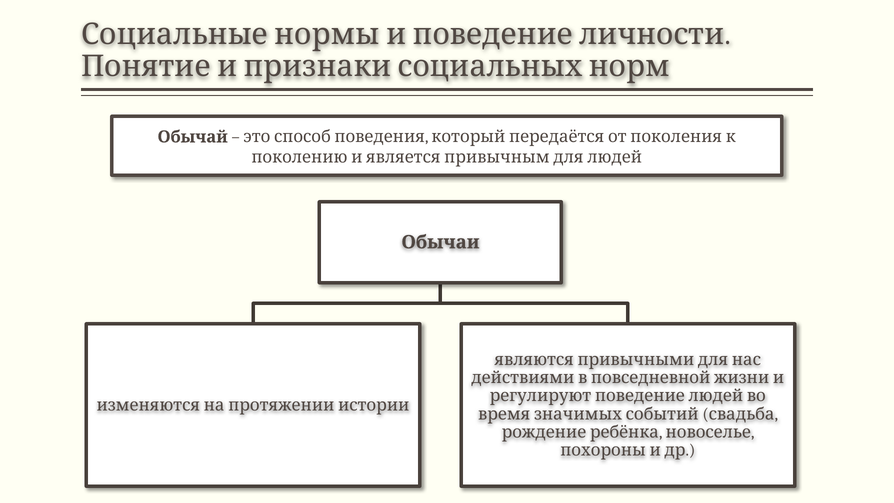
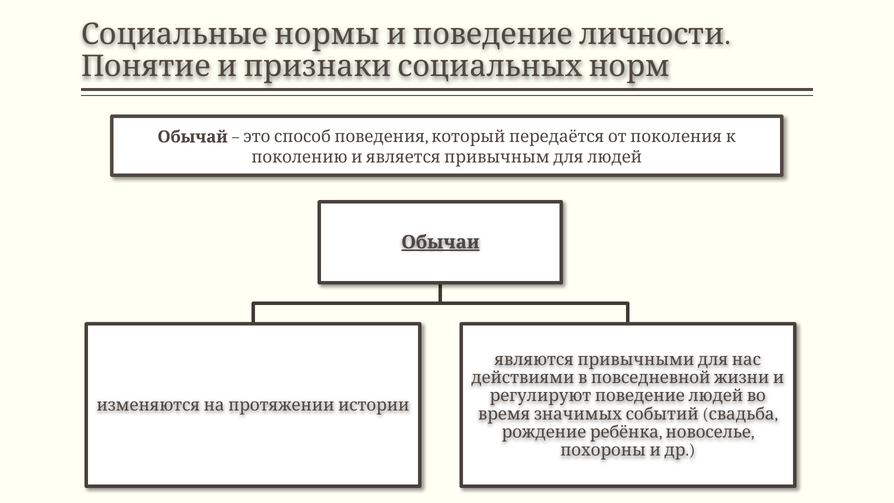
Обычаи underline: none -> present (440, 242)
